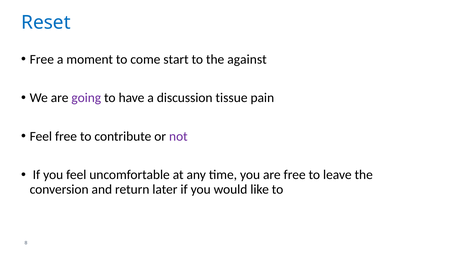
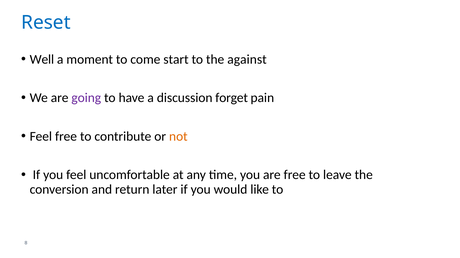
Free: Free -> Well (42, 60)
tissue: tissue -> forget (232, 98)
not colour: purple -> orange (178, 137)
